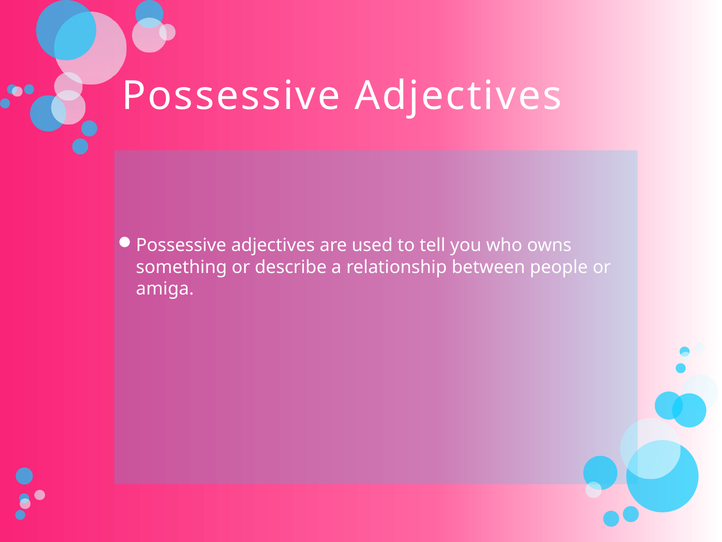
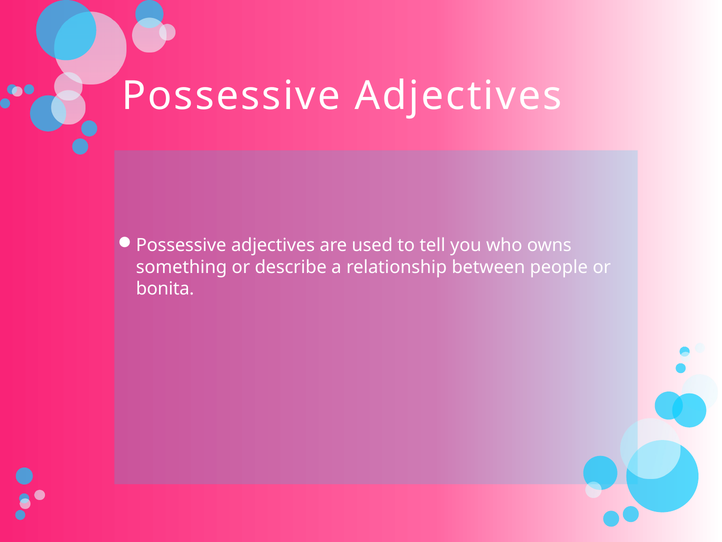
amiga: amiga -> bonita (165, 289)
